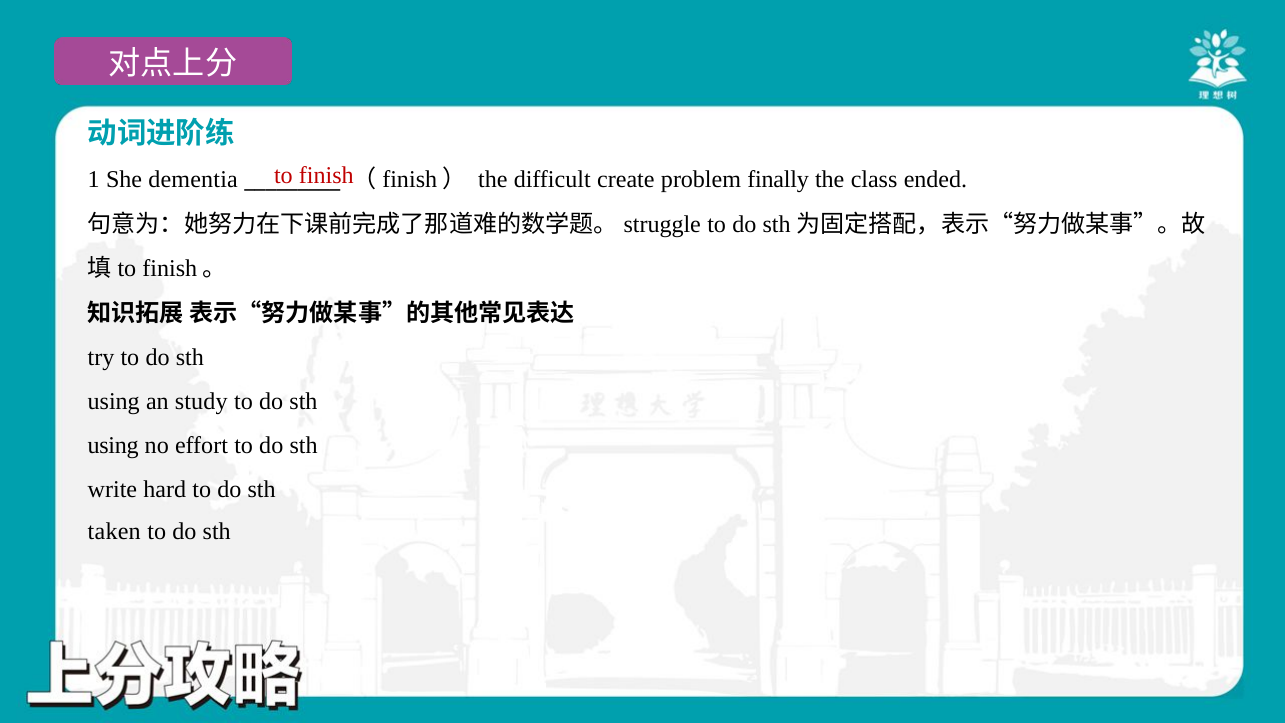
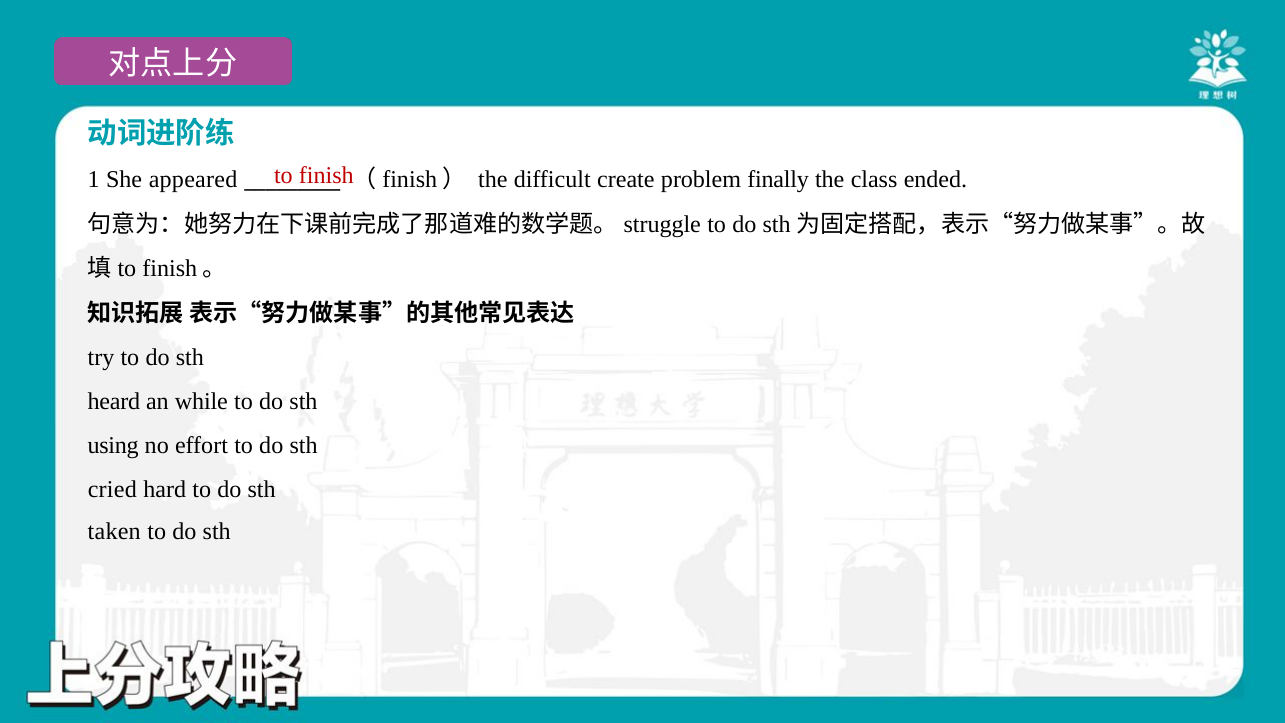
dementia: dementia -> appeared (193, 180)
using: using -> heard (114, 401)
study: study -> while (201, 401)
write: write -> cried (112, 490)
